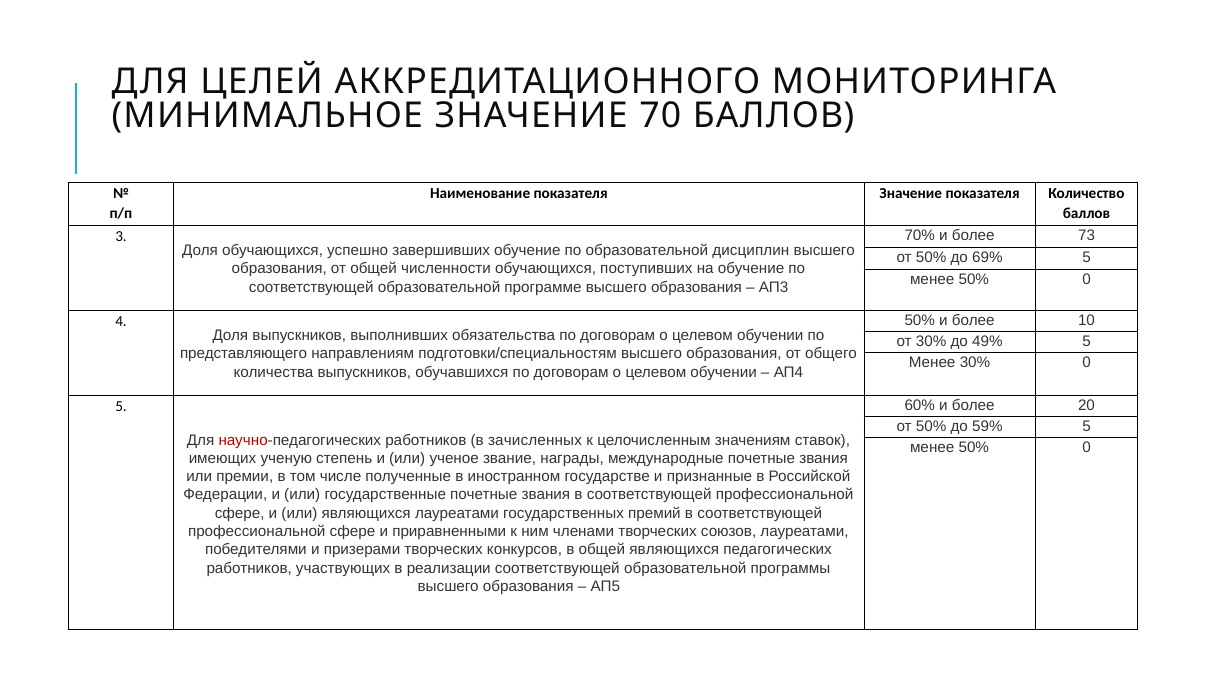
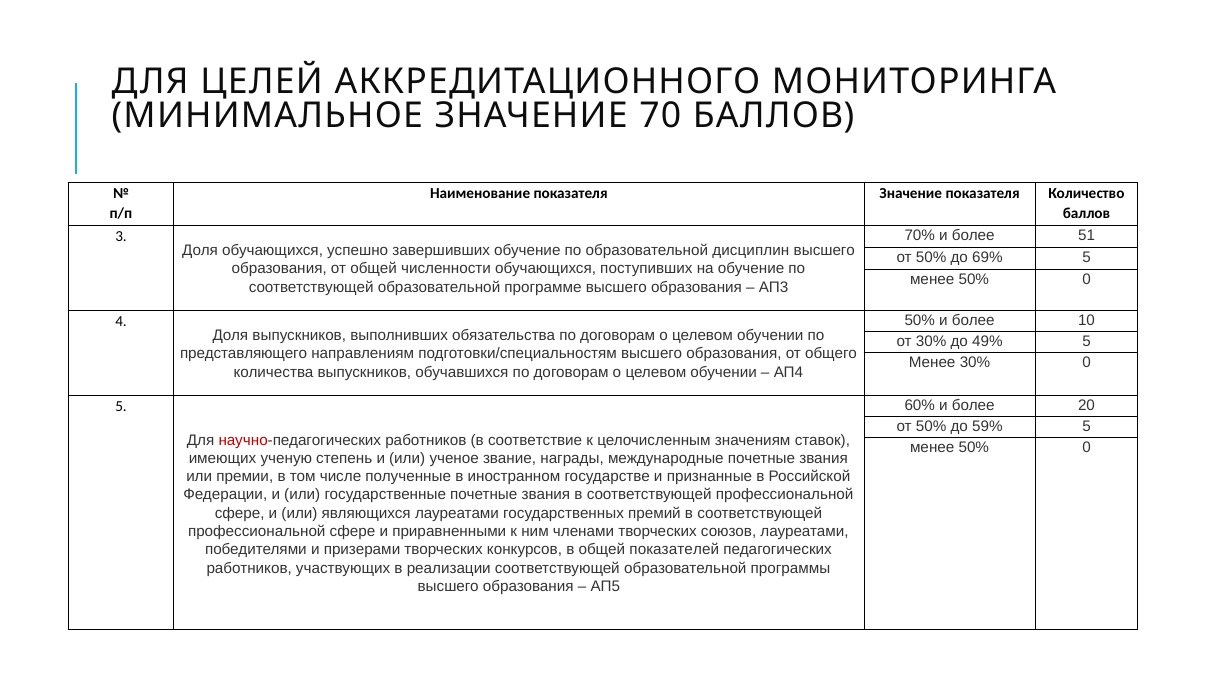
73: 73 -> 51 (1087, 235)
зачисленных: зачисленных -> соответствие (535, 440)
общей являющихся: являющихся -> показателей (674, 550)
